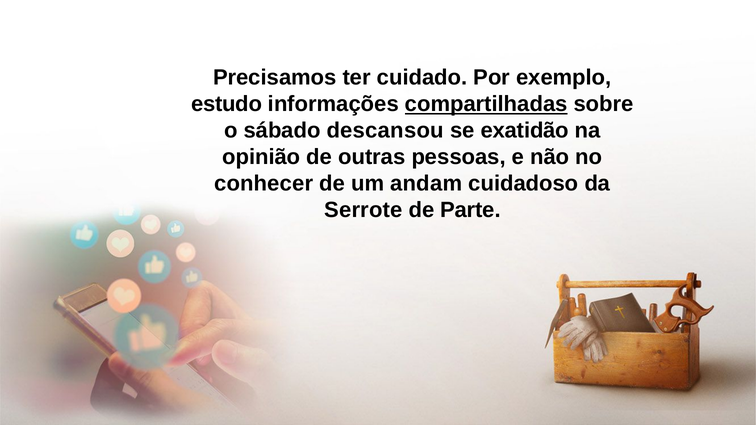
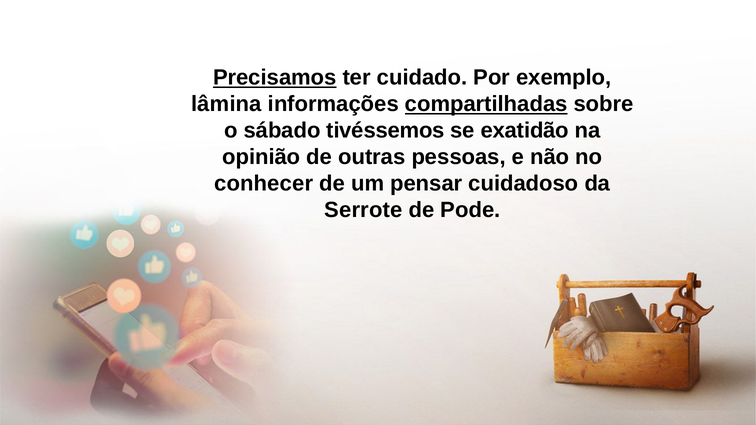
Precisamos underline: none -> present (275, 78)
estudo: estudo -> lâmina (226, 104)
descansou: descansou -> tivéssemos (385, 131)
andam: andam -> pensar (426, 184)
Parte: Parte -> Pode (470, 210)
